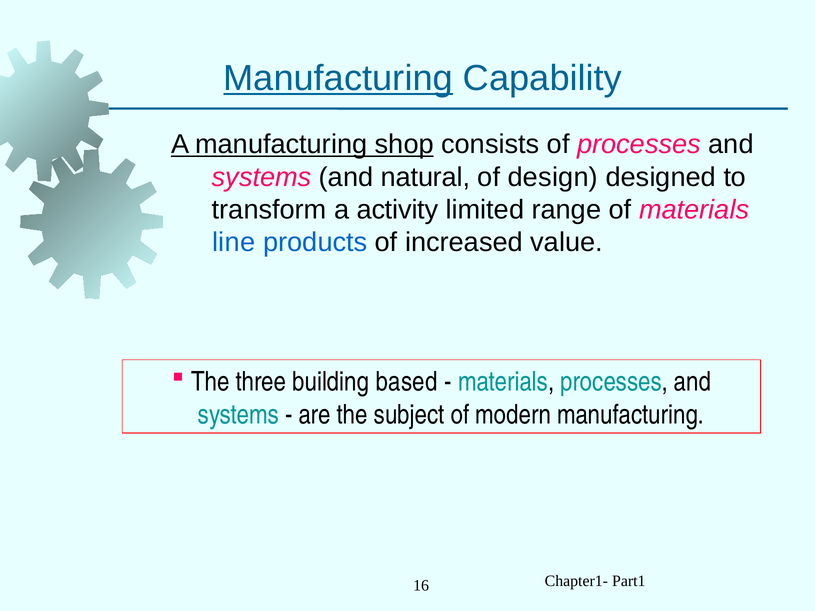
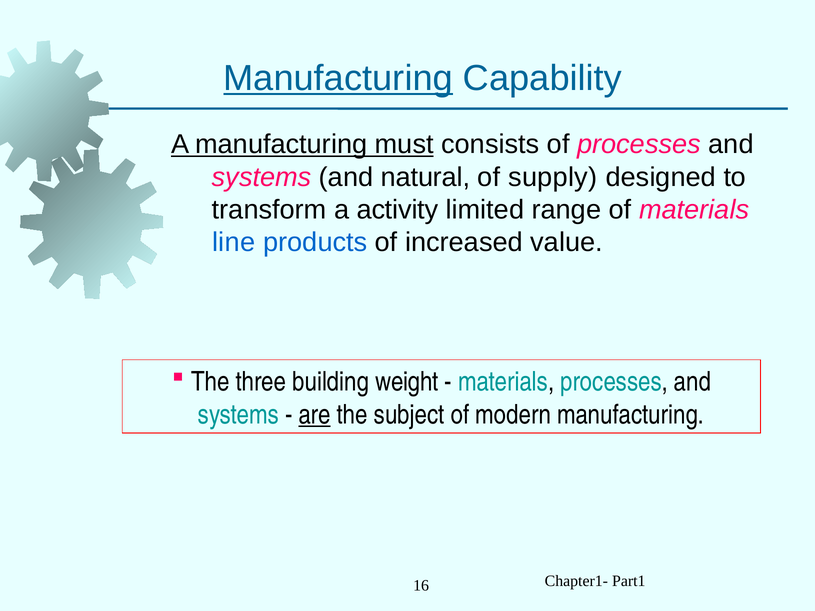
shop: shop -> must (404, 145)
design: design -> supply (553, 177)
based: based -> weight (407, 382)
are underline: none -> present (315, 415)
